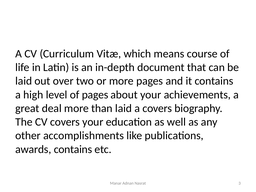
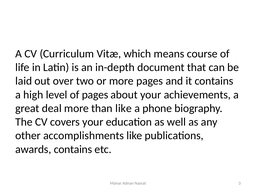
than laid: laid -> like (124, 108)
a covers: covers -> phone (157, 108)
